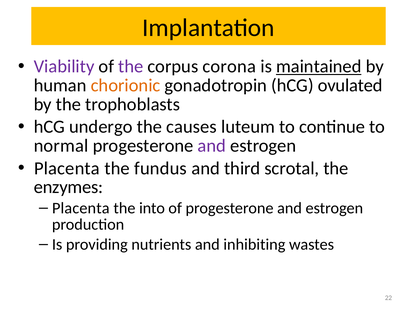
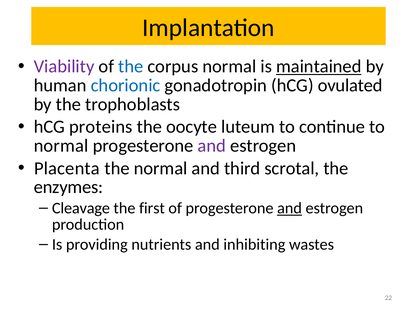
the colour: purple -> blue (131, 67)
corpus corona: corona -> normal (229, 67)
chorionic colour: orange -> blue (126, 86)
undergo: undergo -> proteins (101, 127)
causes: causes -> oocyte (192, 127)
the fundus: fundus -> normal (161, 169)
Placenta: Placenta -> Cleavage (81, 209)
into: into -> first (152, 209)
and underline: none -> present (290, 209)
